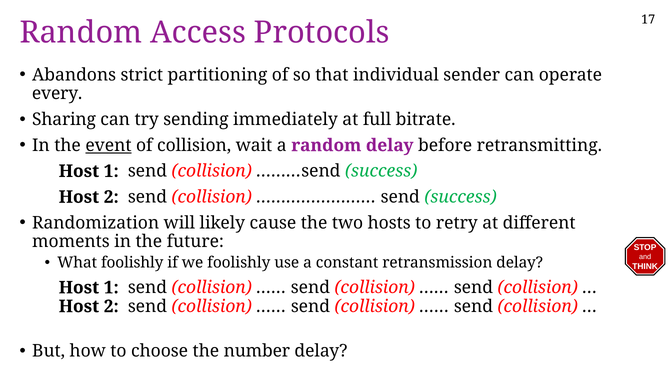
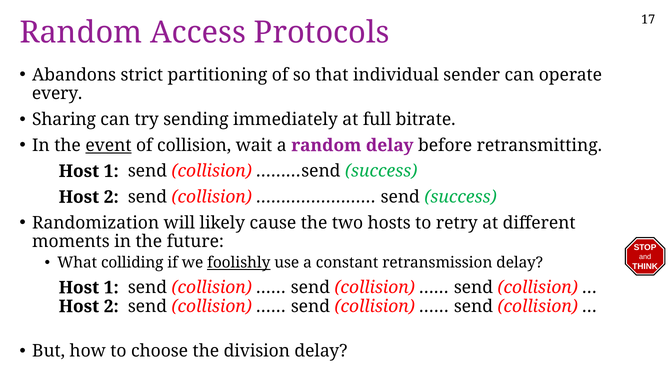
What foolishly: foolishly -> colliding (132, 263)
foolishly underline: none -> present (239, 263)
number: number -> division (257, 351)
